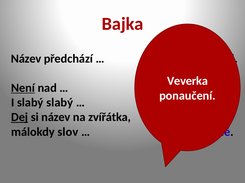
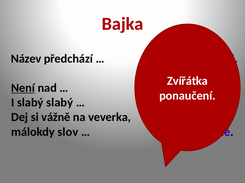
Veverka: Veverka -> Zvířátka (187, 81)
Dej underline: present -> none (20, 118)
si název: název -> vážně (56, 118)
zvířátka: zvířátka -> veverka (110, 118)
